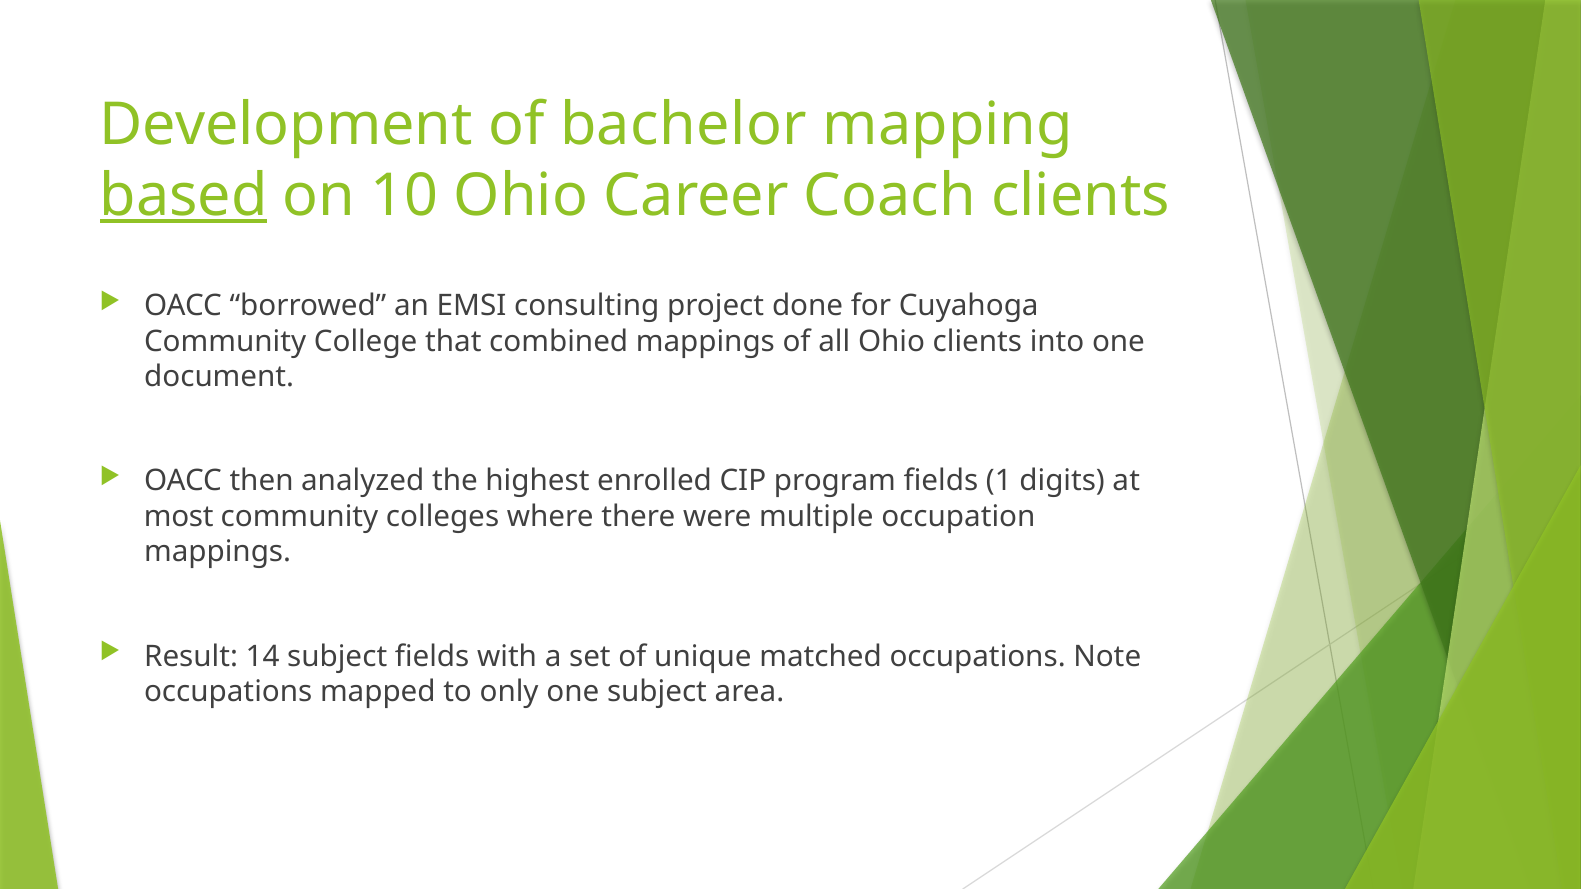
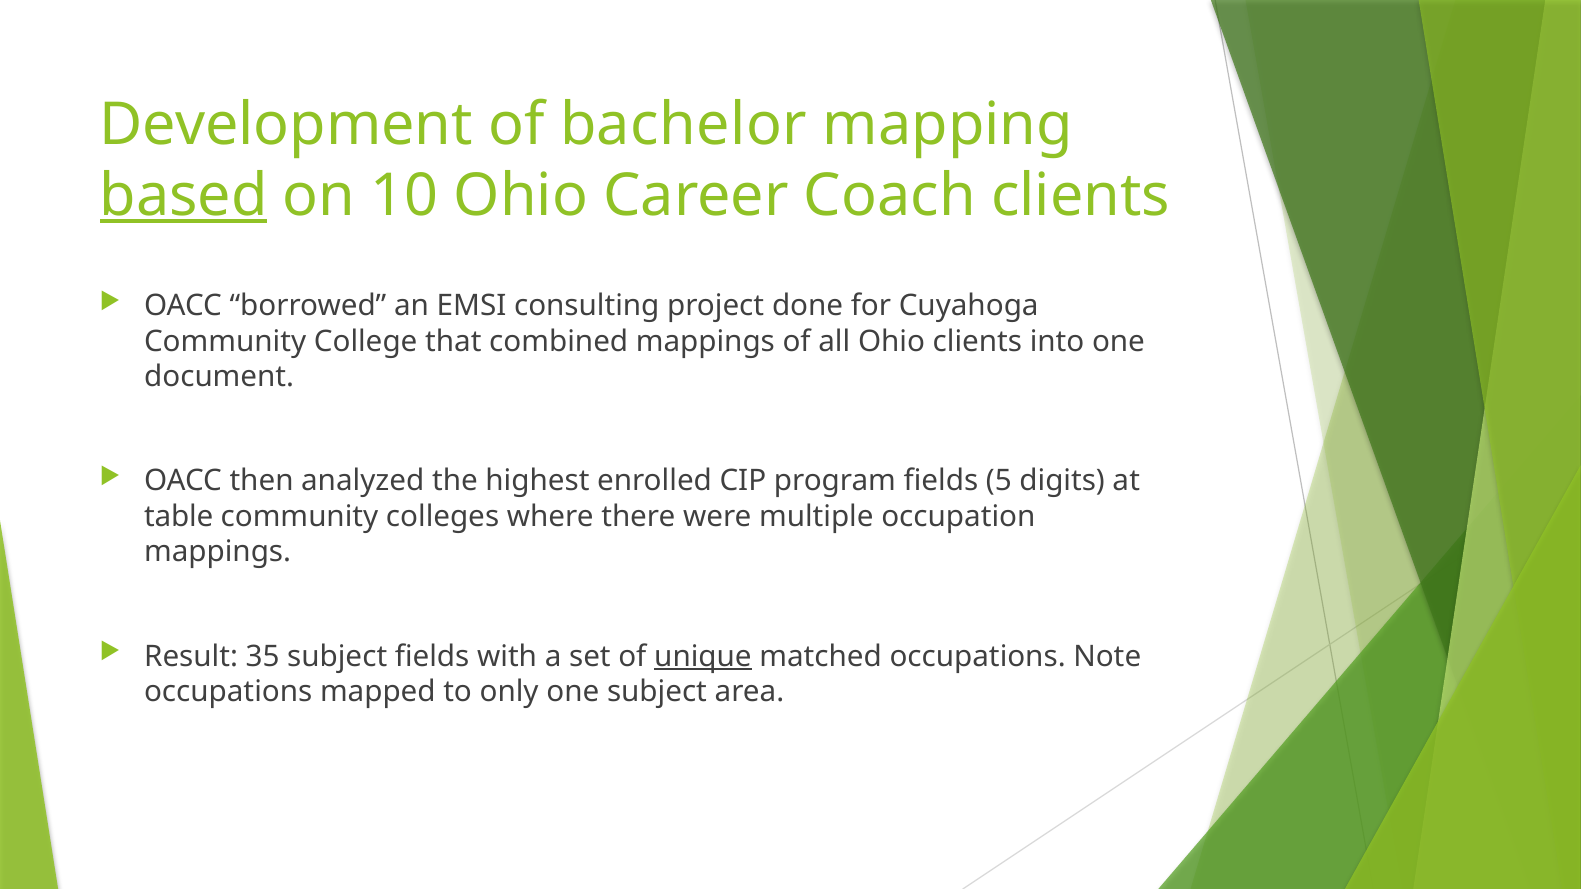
1: 1 -> 5 (999, 481)
most: most -> table (179, 517)
14: 14 -> 35 (263, 656)
unique underline: none -> present (703, 656)
